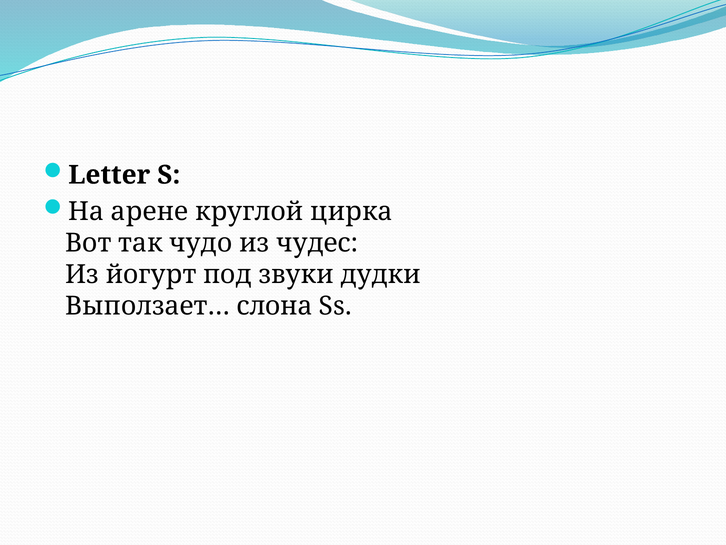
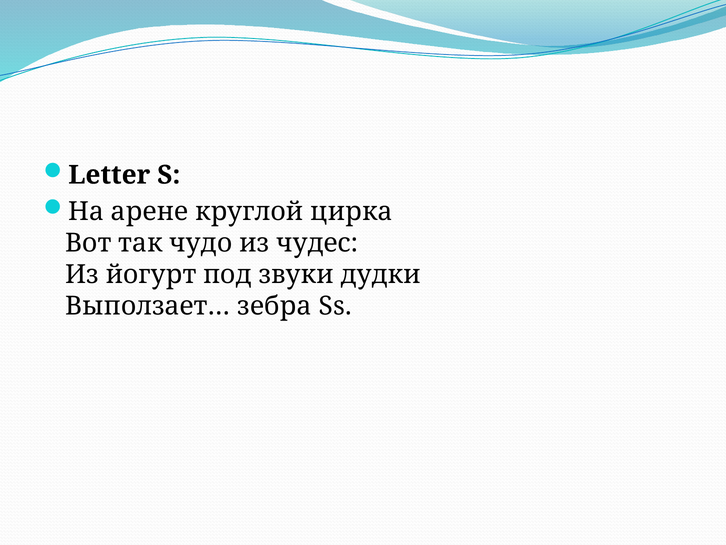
слона: слона -> зебра (275, 306)
